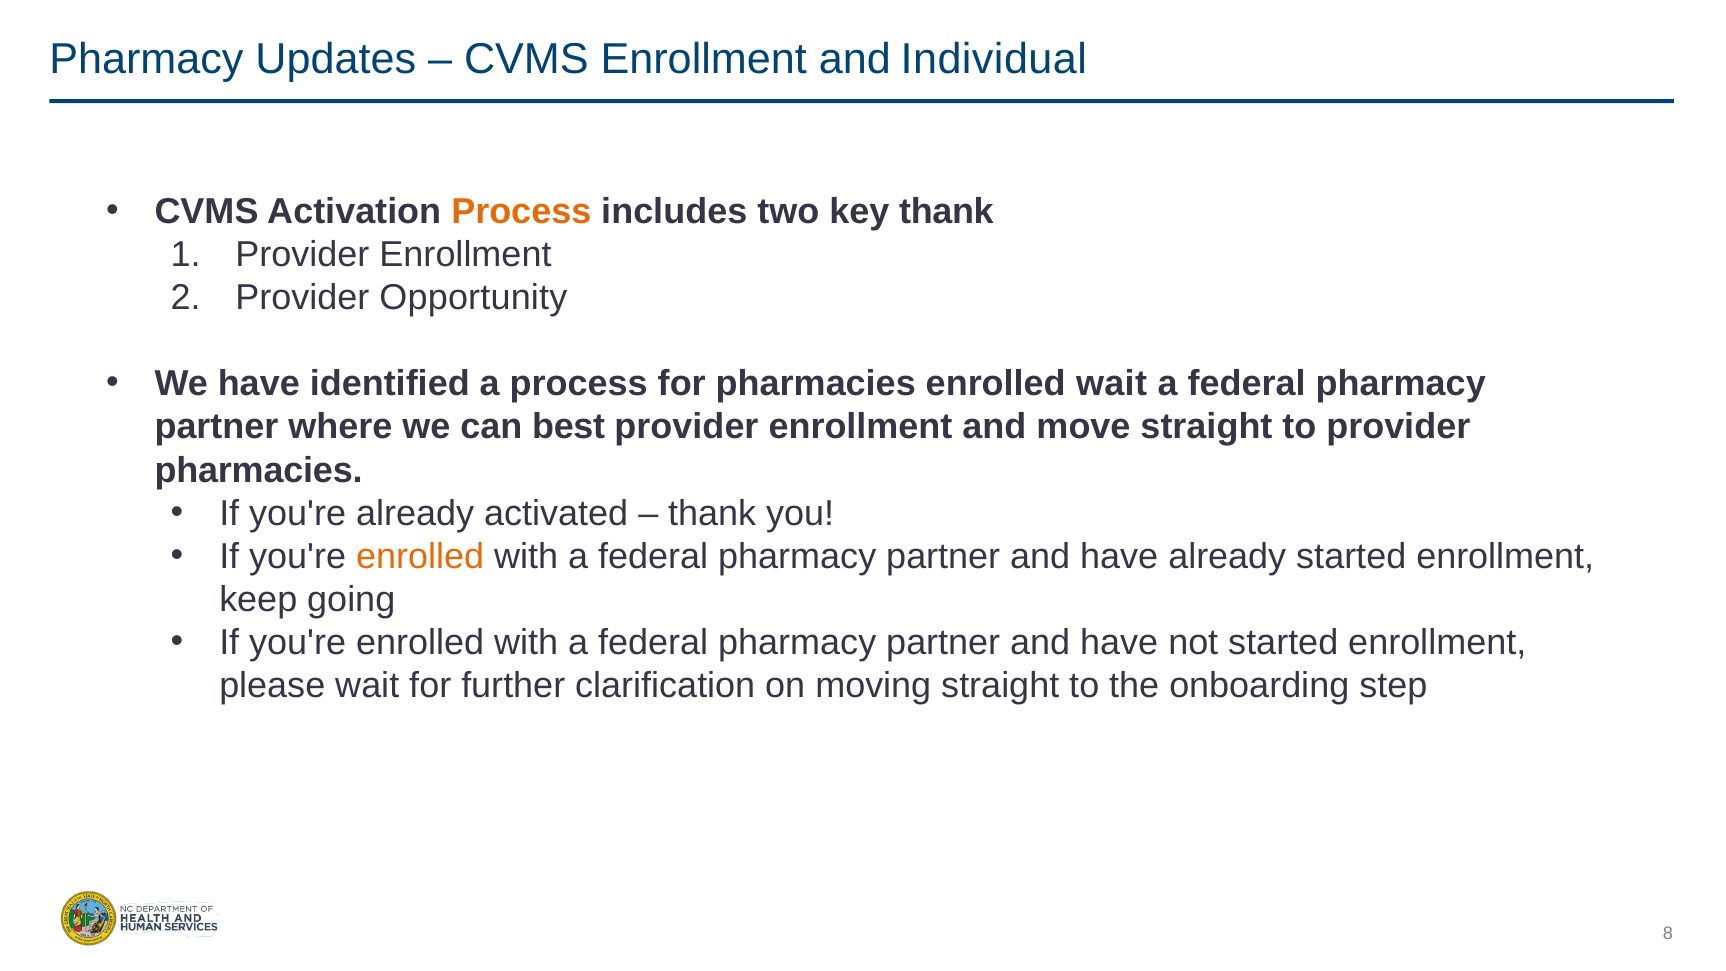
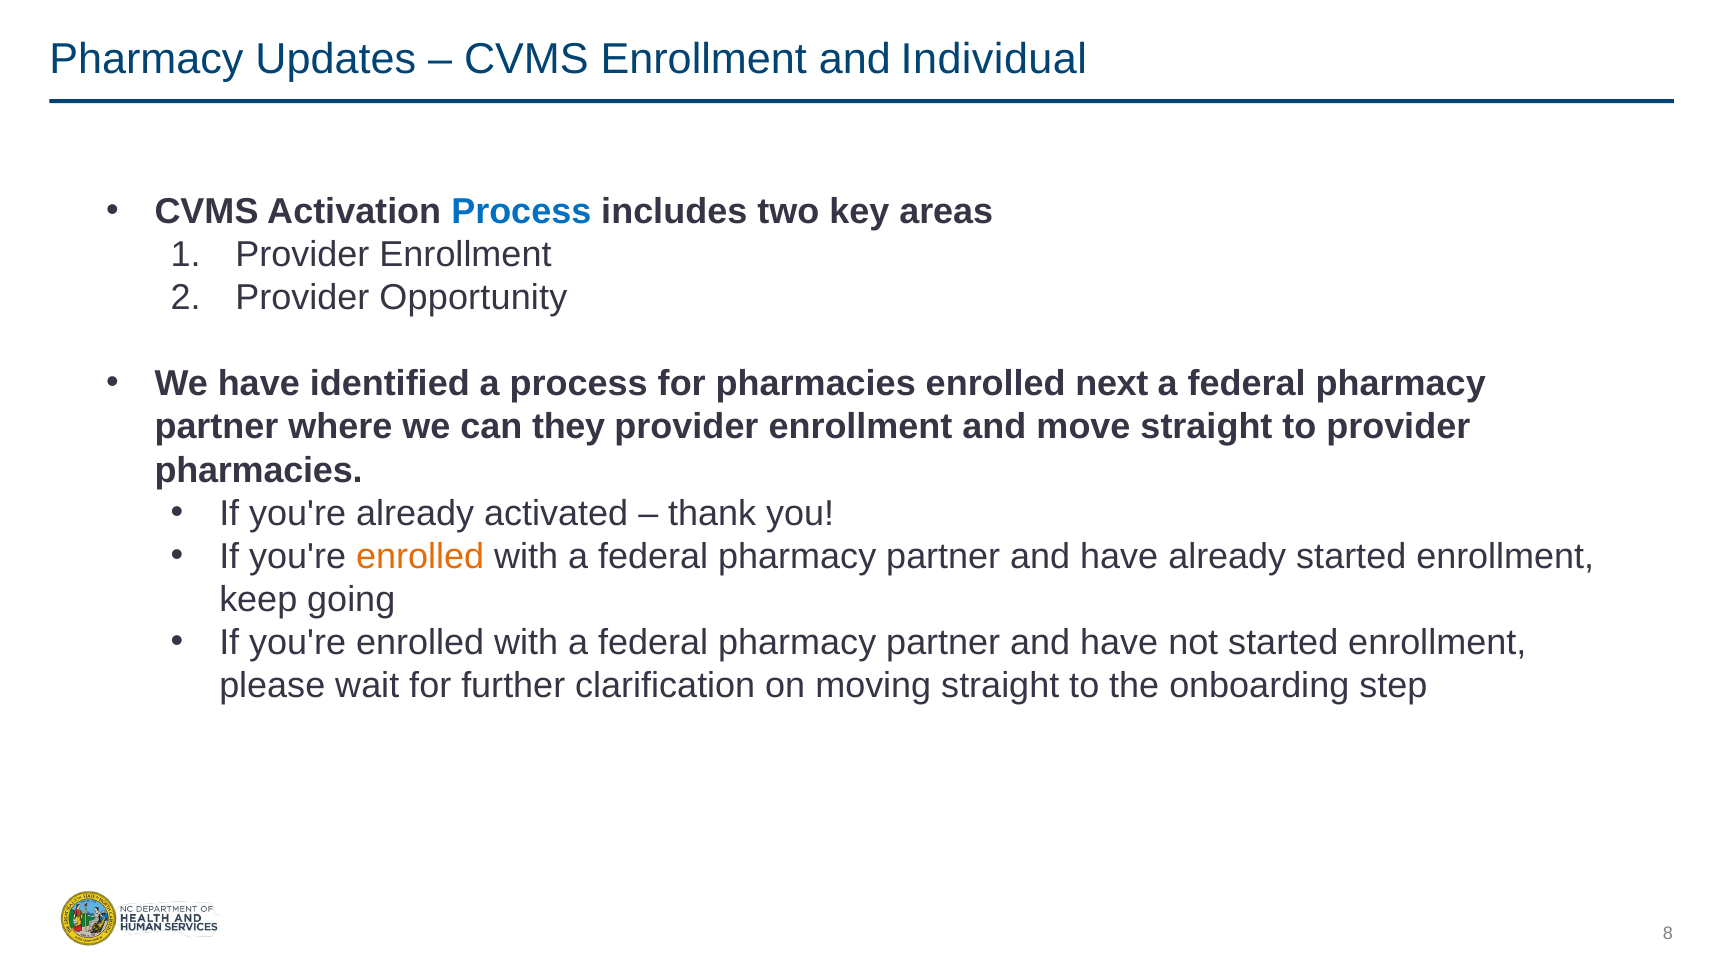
Process colour: orange -> blue (521, 211)
key thank: thank -> areas (946, 211)
enrolled wait: wait -> next (1112, 384)
best: best -> they (569, 427)
